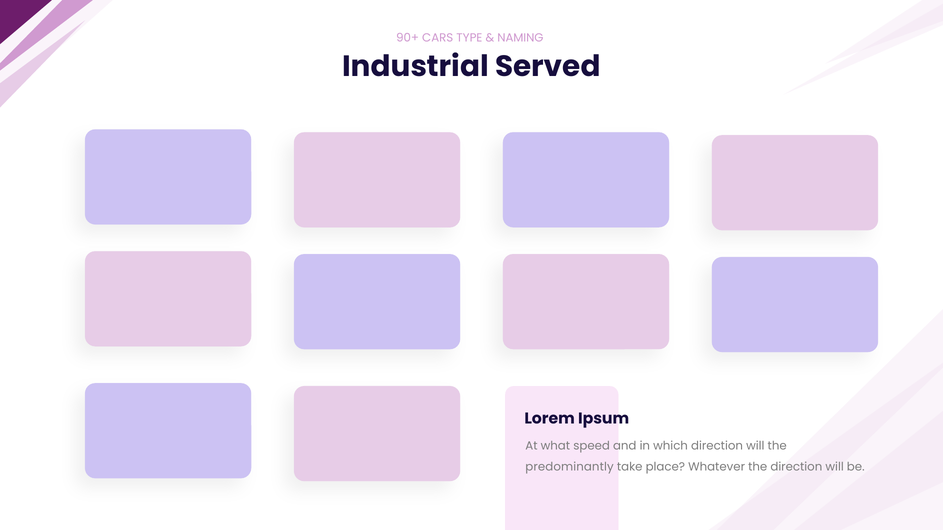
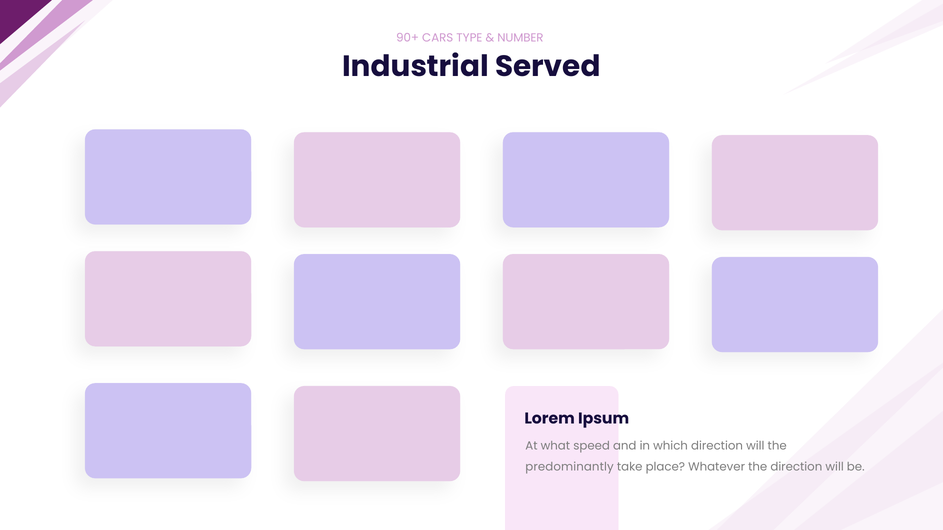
NAMING: NAMING -> NUMBER (520, 38)
